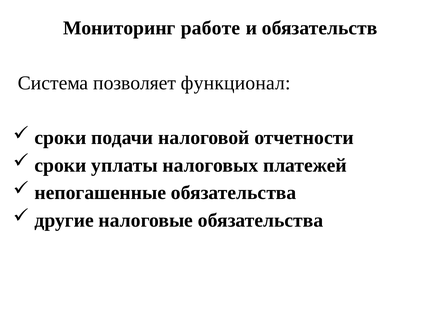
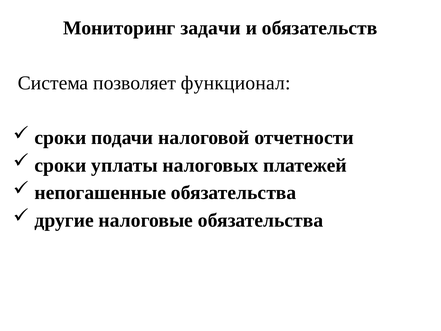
работе: работе -> задачи (211, 28)
